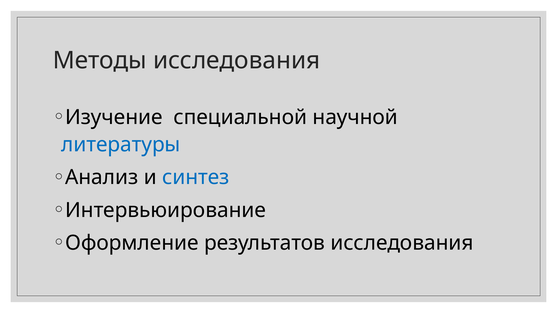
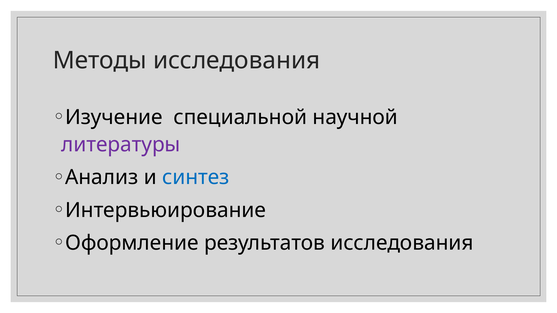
литературы colour: blue -> purple (121, 145)
